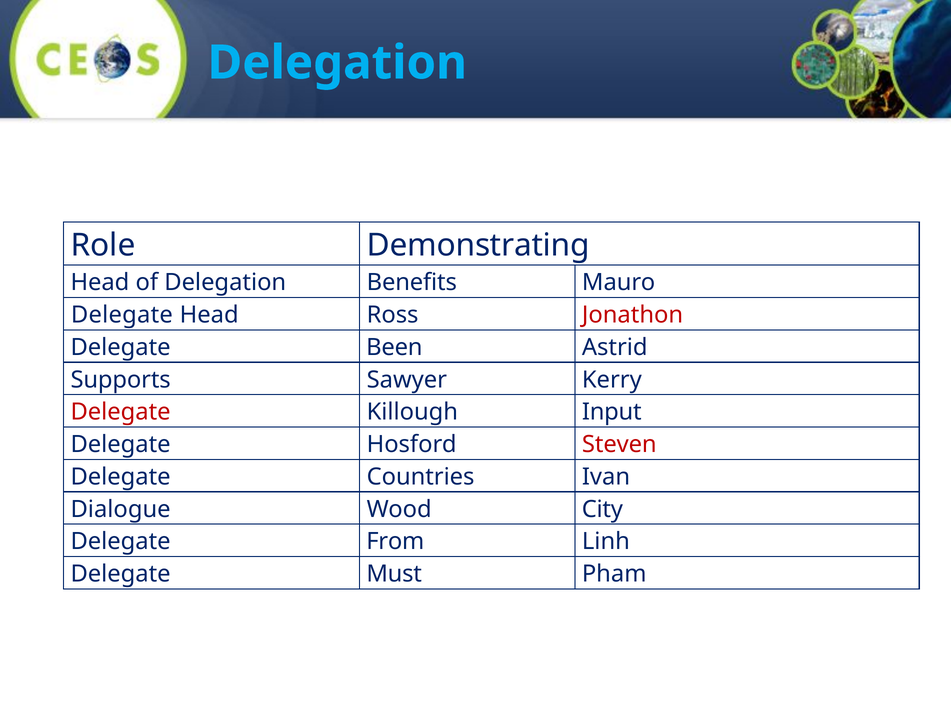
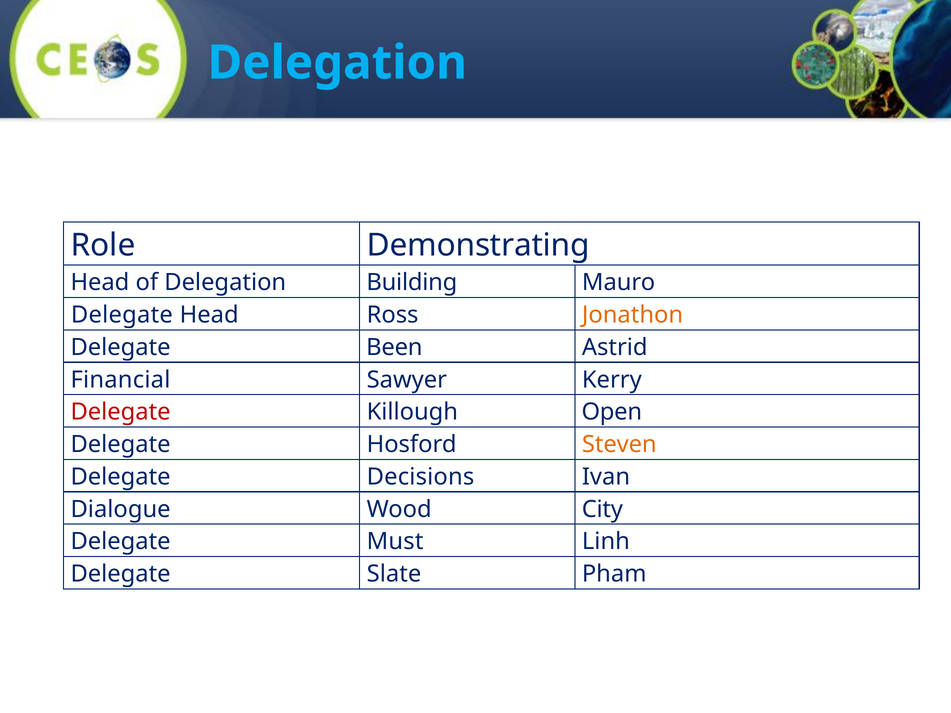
Benefits: Benefits -> Building (412, 283)
Jonathon colour: red -> orange (633, 315)
Supports: Supports -> Financial (120, 380)
Input: Input -> Open (612, 412)
Steven colour: red -> orange (619, 445)
Countries: Countries -> Decisions (420, 477)
From: From -> Must (395, 542)
Must: Must -> Slate (394, 574)
